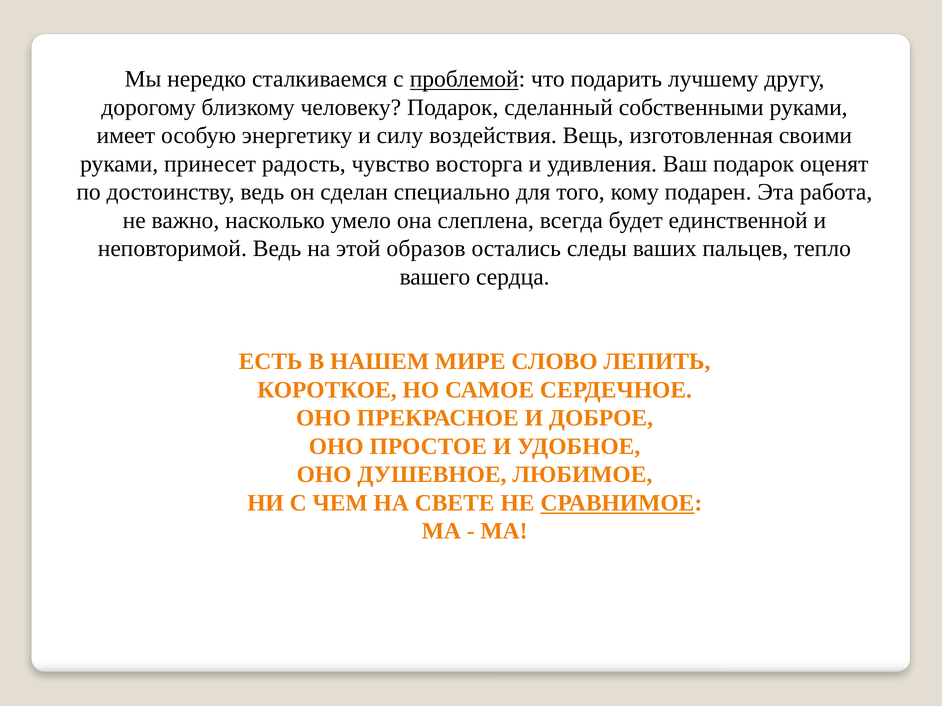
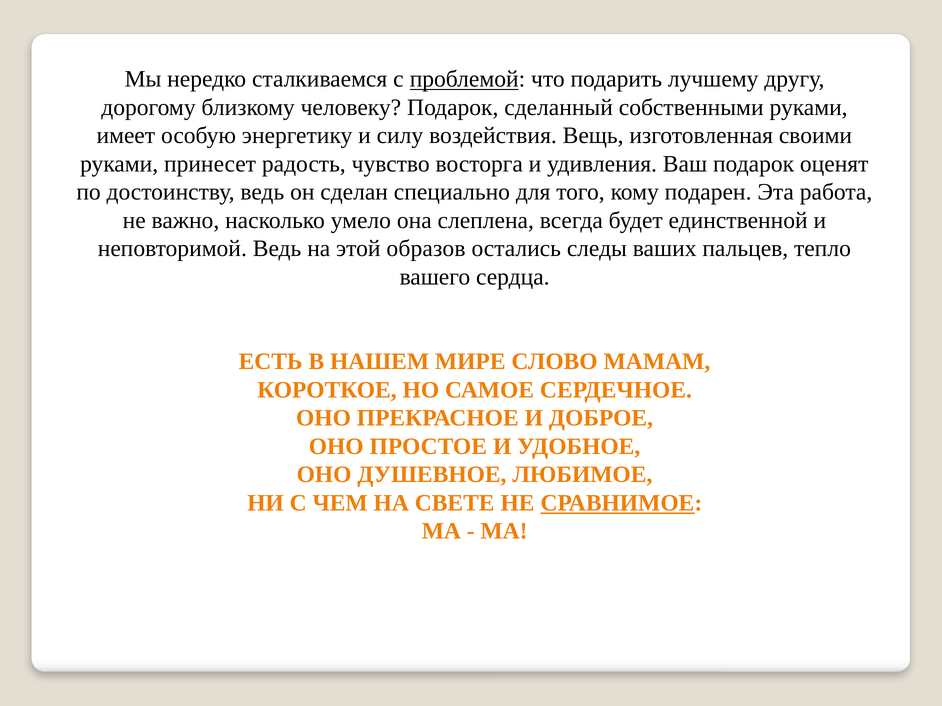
ЛЕПИТЬ: ЛЕПИТЬ -> МАМАМ (657, 362)
